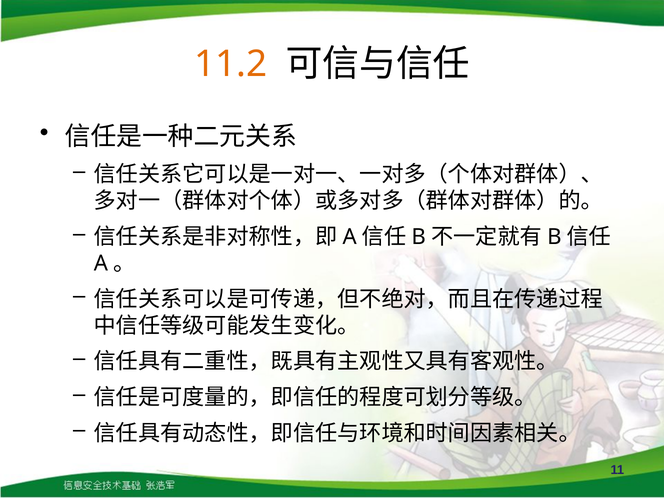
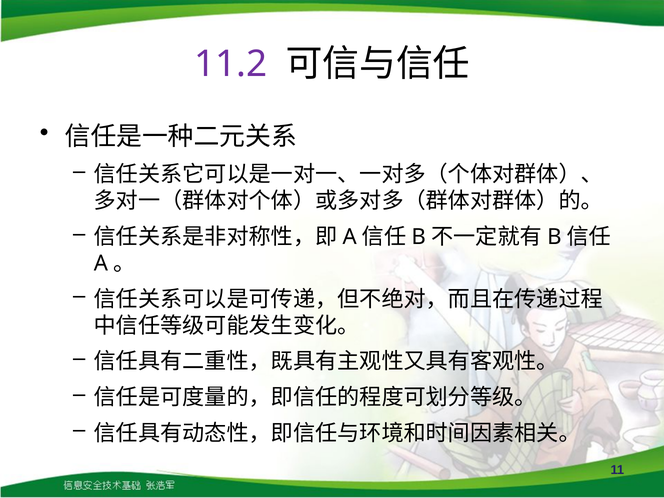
11.2 colour: orange -> purple (231, 64)
